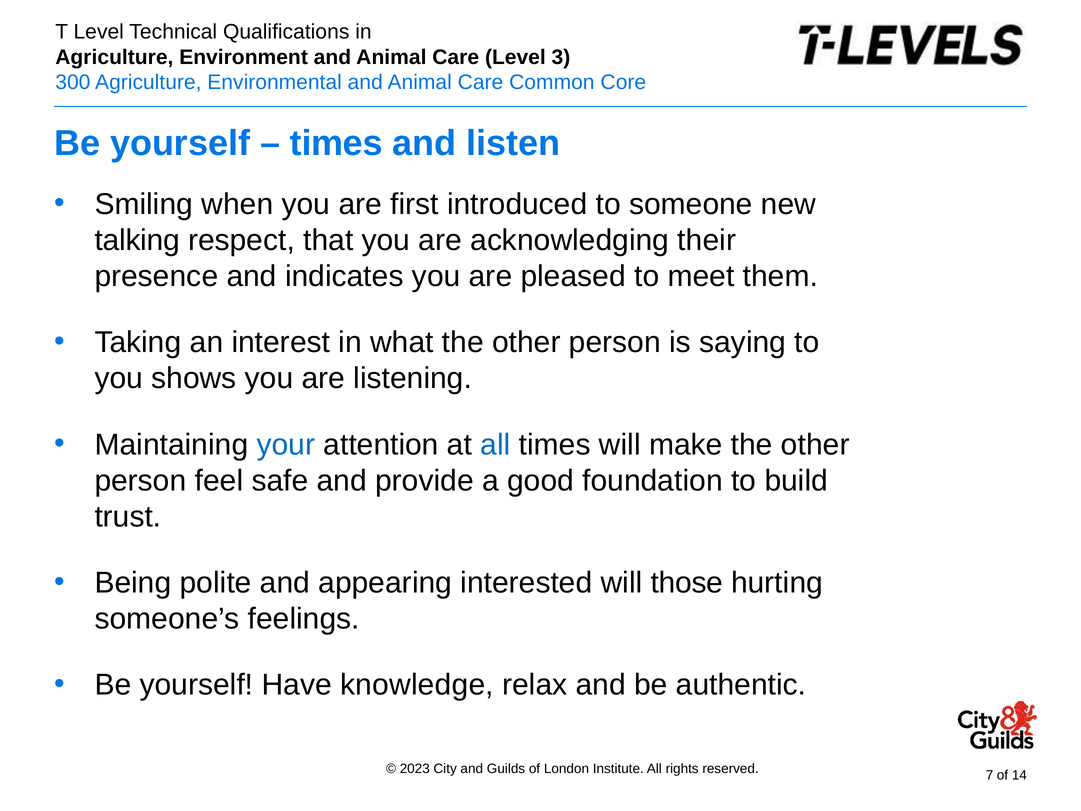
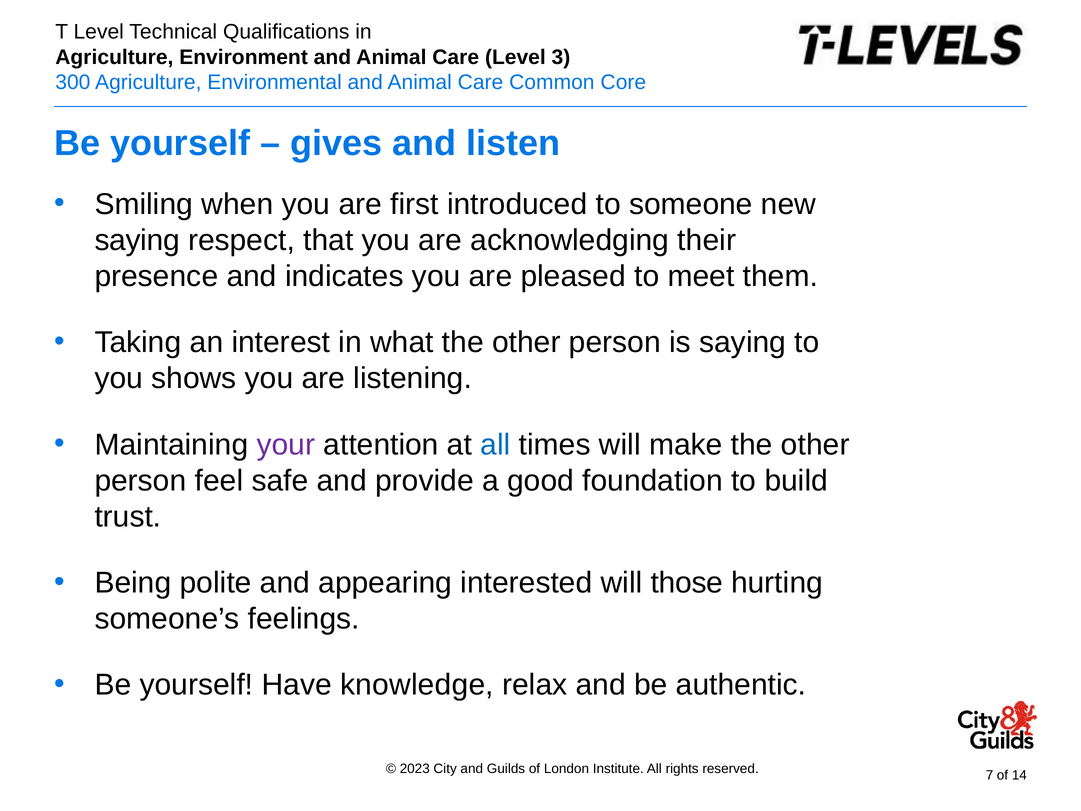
times: times -> gives (336, 143)
talking: talking -> saying (137, 240)
your colour: blue -> purple (286, 444)
